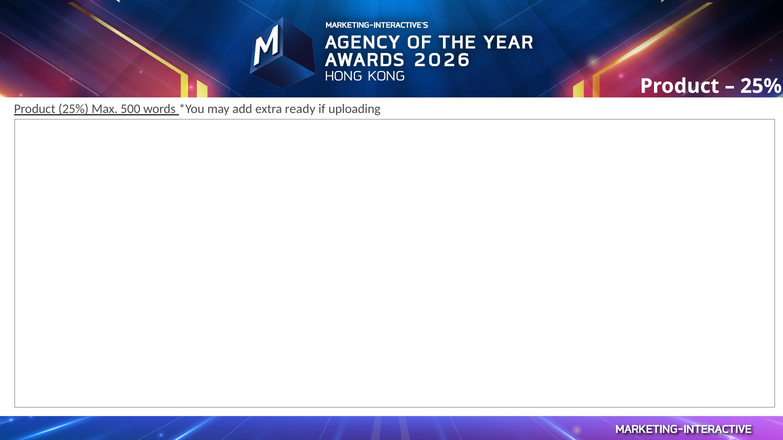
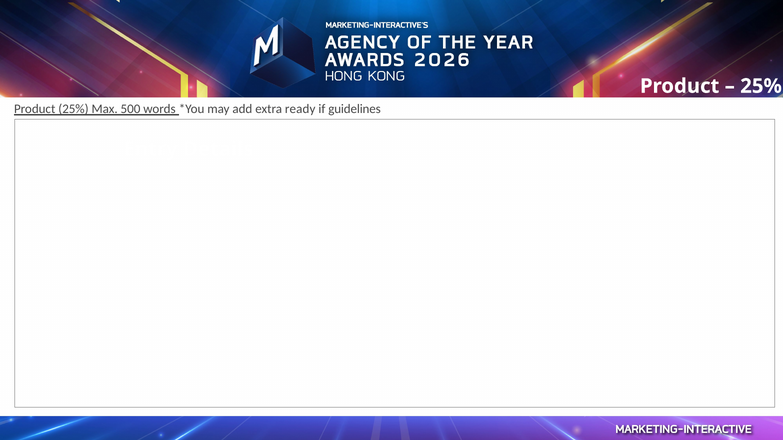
uploading: uploading -> guidelines (355, 109)
